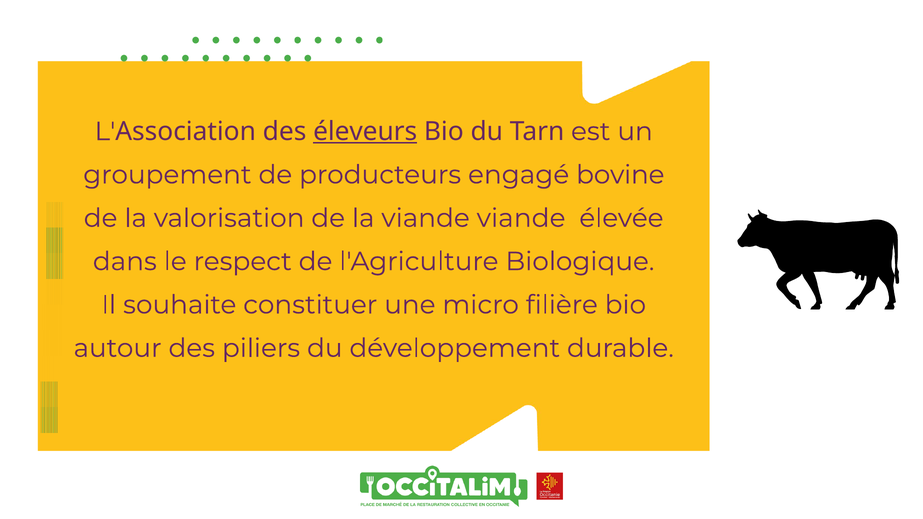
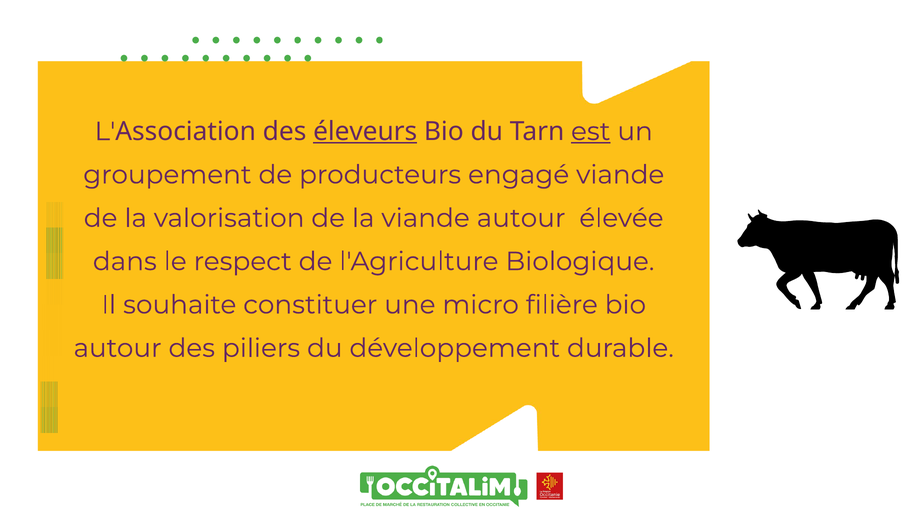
est underline: none -> present (591, 131)
engagé bovine: bovine -> viande (620, 175)
viande viande: viande -> autour (521, 218)
